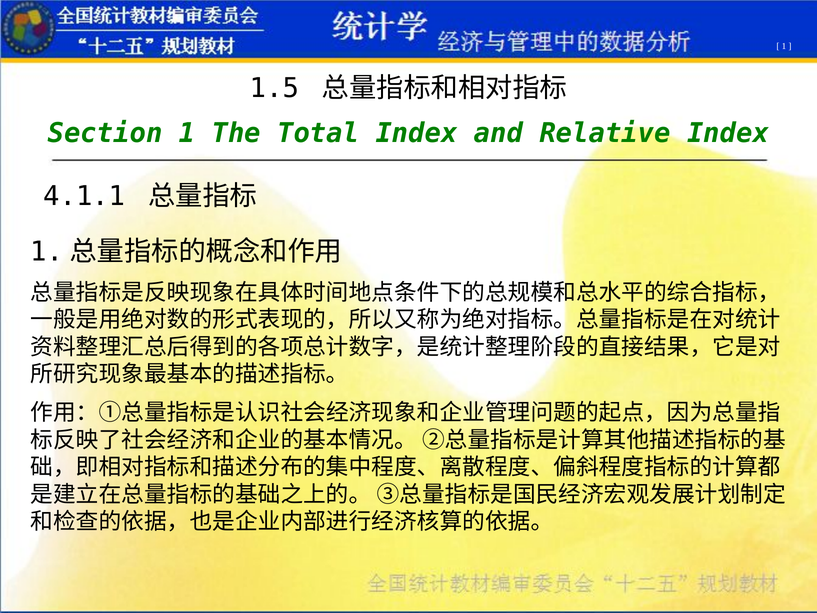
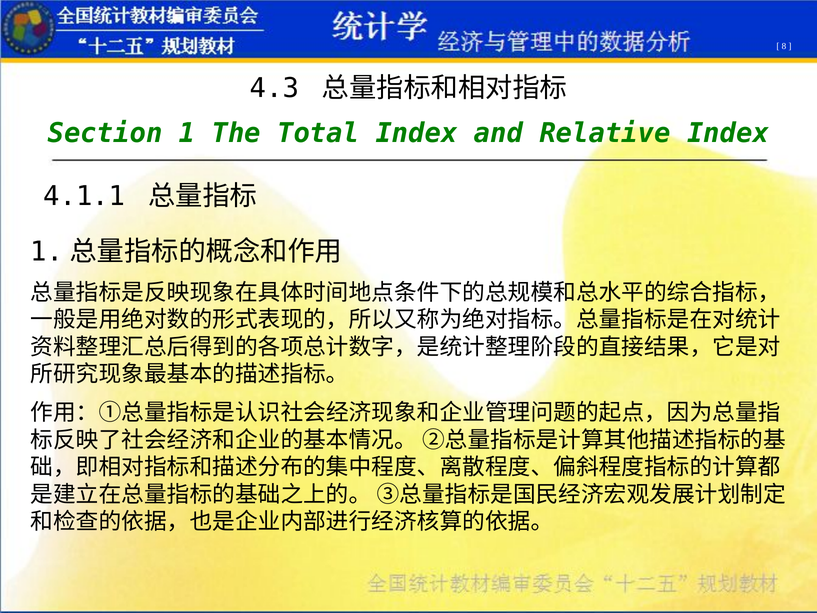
1: 1 -> 8 (784, 46)
1.5: 1.5 -> 4.3 (274, 88)
